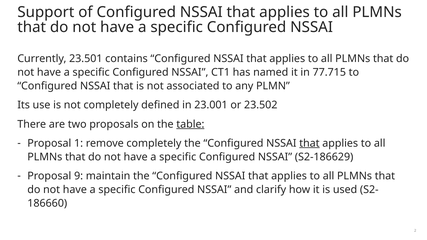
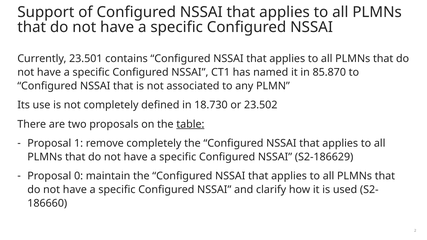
77.715: 77.715 -> 85.870 (329, 72)
23.001: 23.001 -> 18.730 (211, 105)
that underline: present -> none (309, 143)
9: 9 -> 0 (79, 176)
